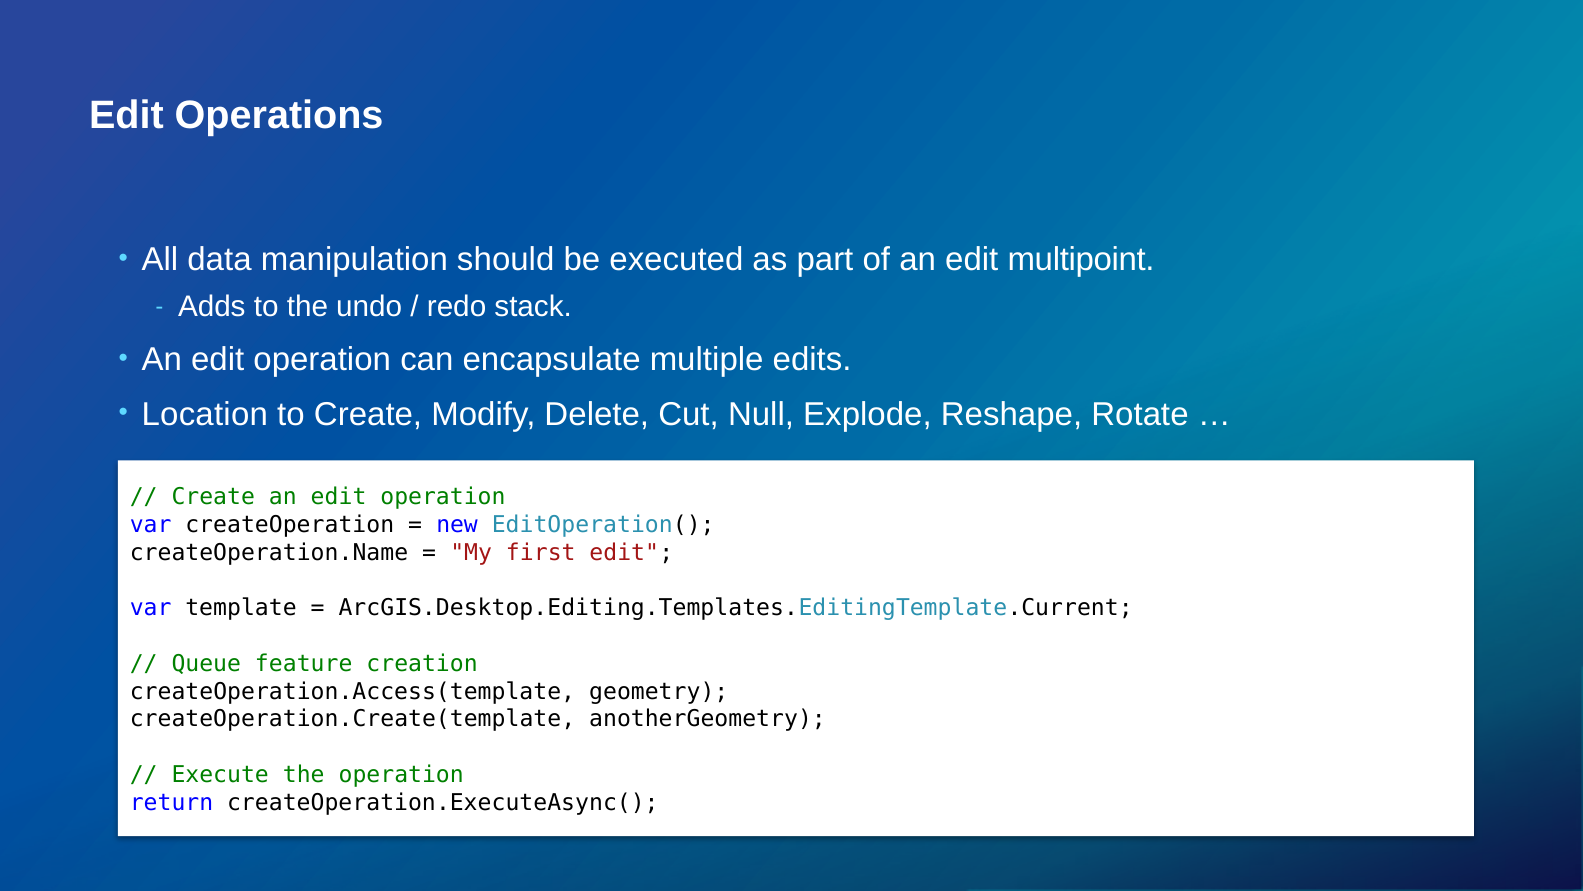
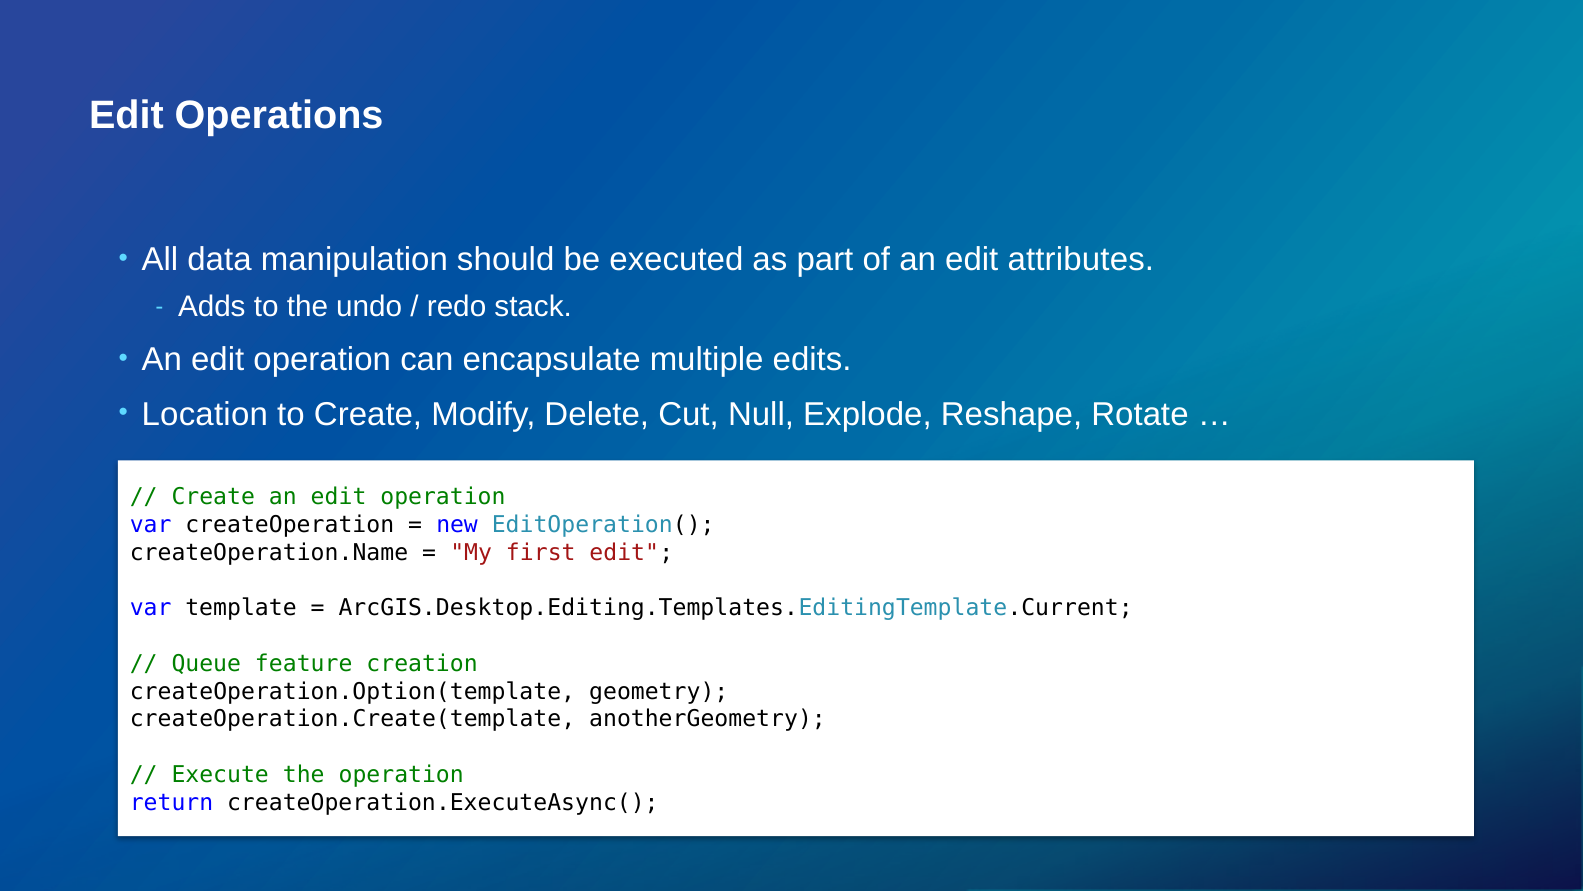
multipoint: multipoint -> attributes (1081, 260)
createOperation.Access(template: createOperation.Access(template -> createOperation.Option(template (352, 691)
